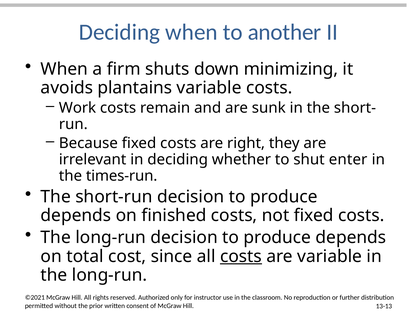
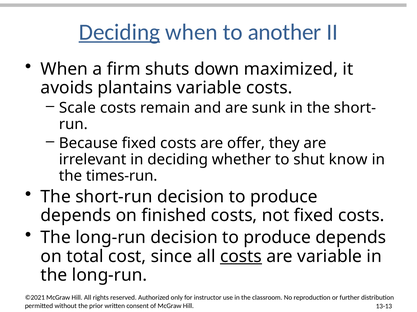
Deciding underline: none -> present (119, 32)
minimizing: minimizing -> maximized (291, 69)
Work: Work -> Scale (77, 108)
right: right -> offer (246, 144)
enter: enter -> know (348, 160)
